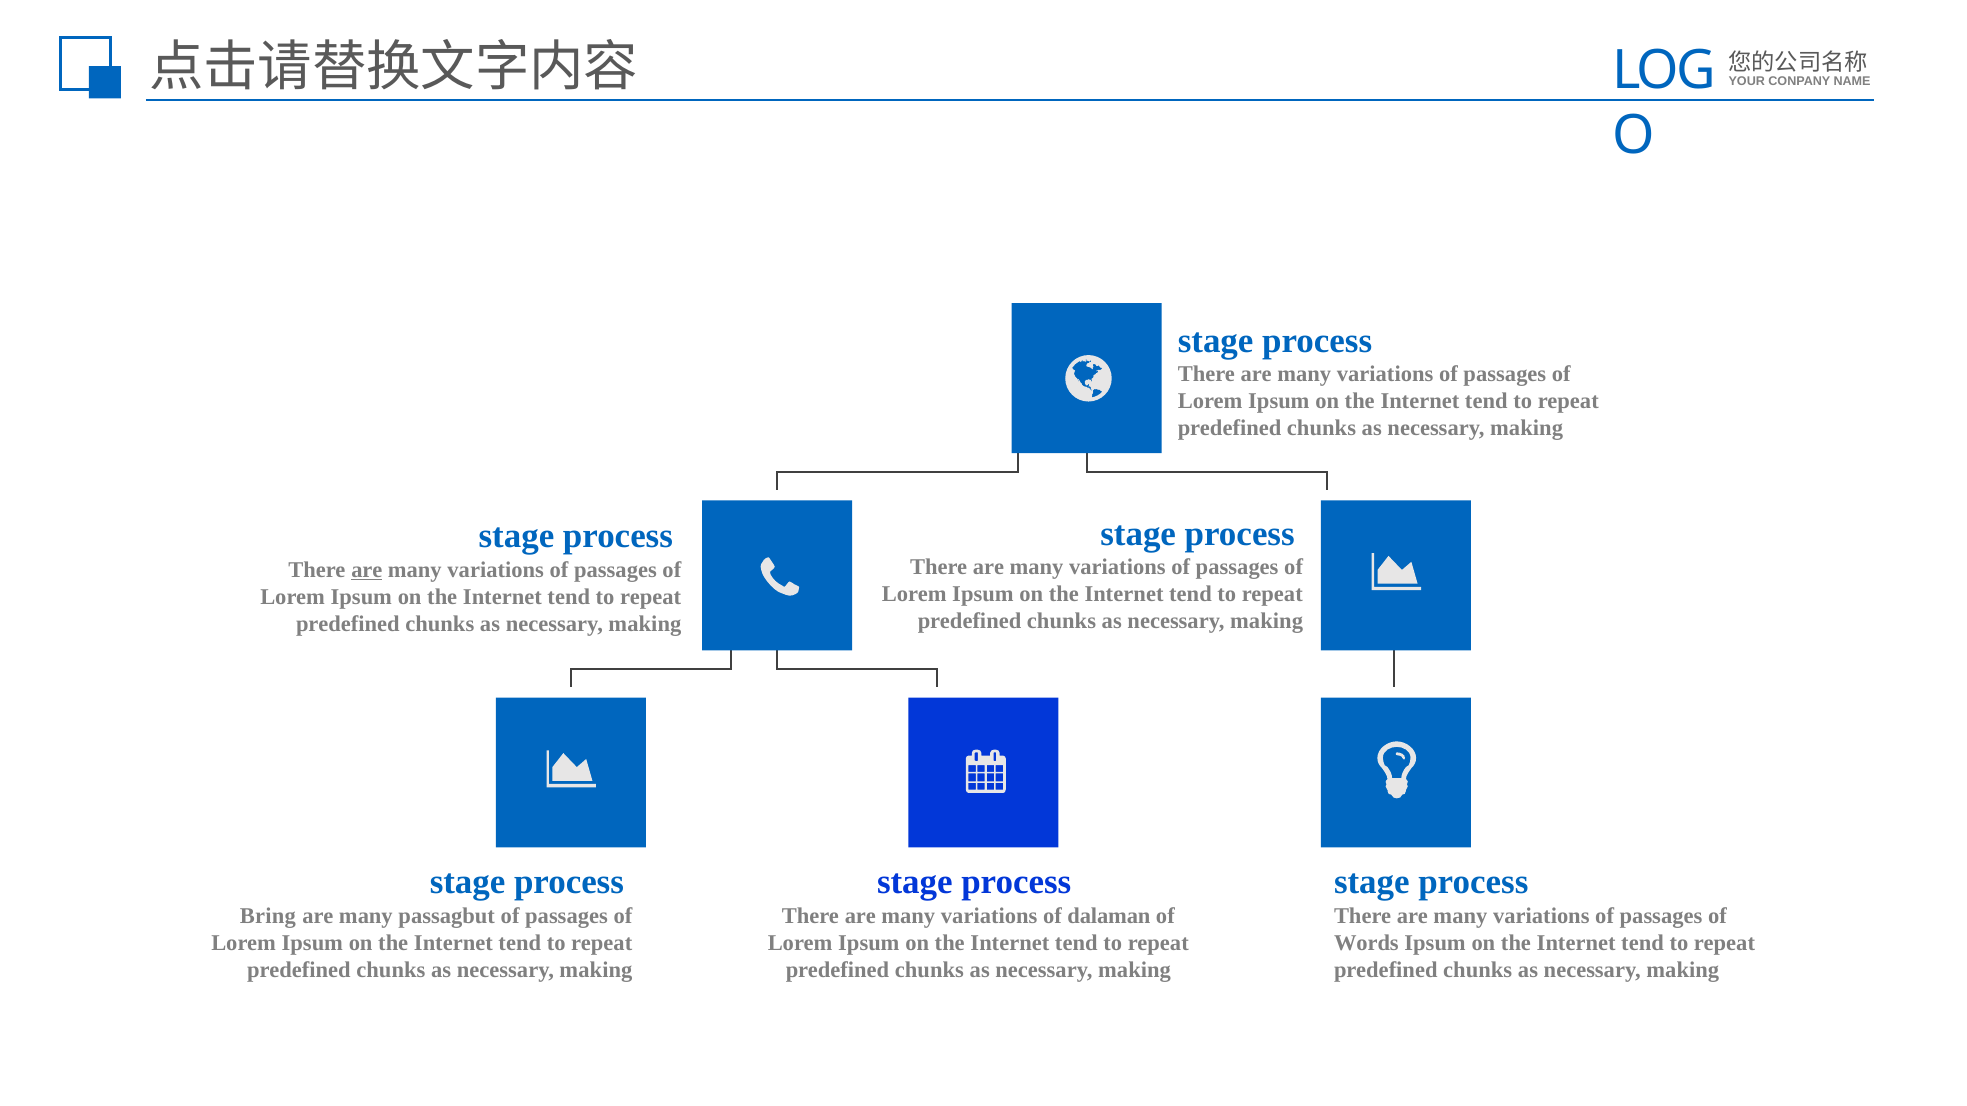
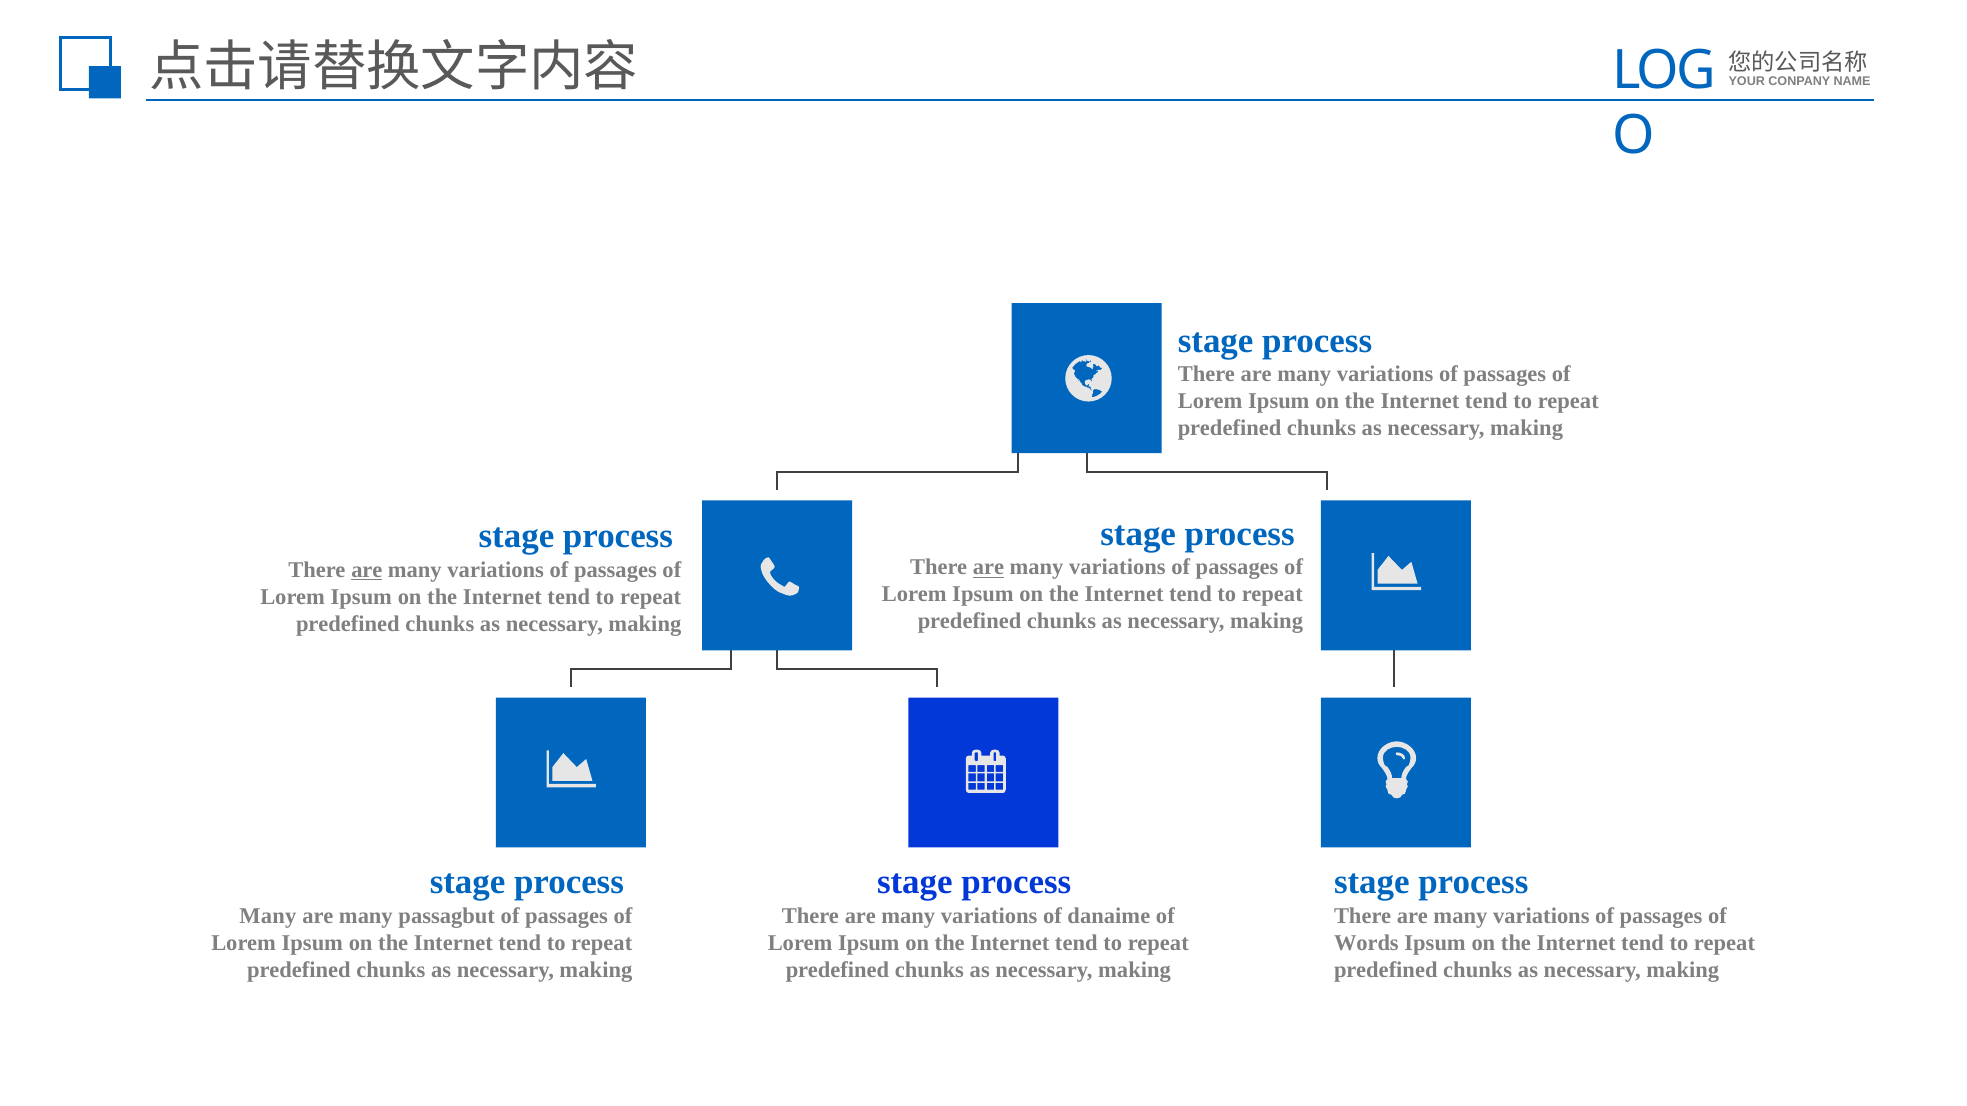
are underline: none -> present (989, 568)
Bring: Bring -> Many (268, 916)
dalaman: dalaman -> danaime (1109, 916)
